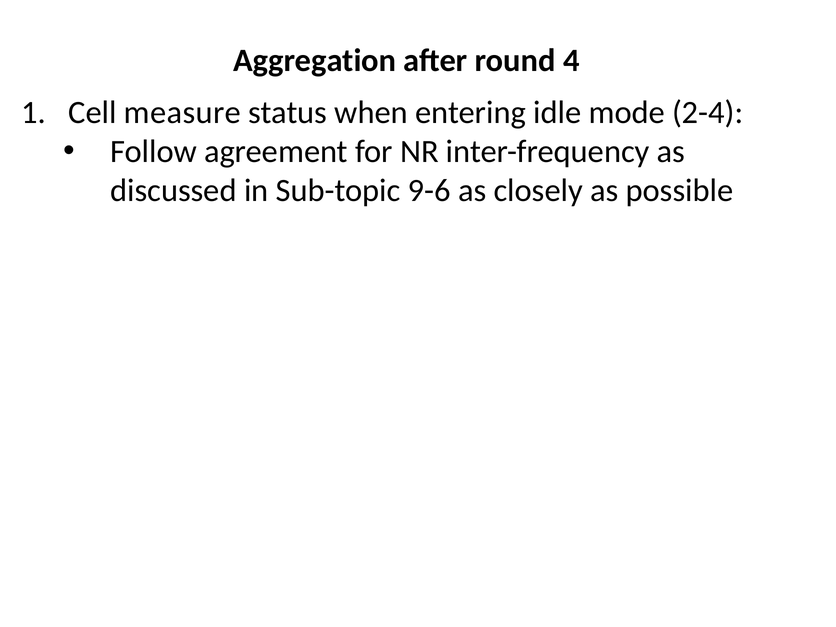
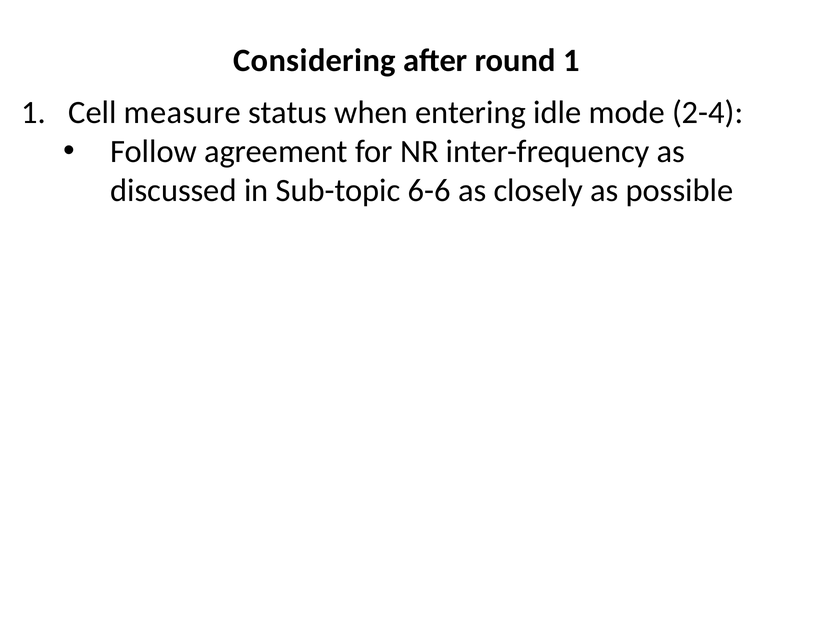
Aggregation: Aggregation -> Considering (315, 61)
round 4: 4 -> 1 (571, 61)
9-6: 9-6 -> 6-6 (429, 191)
